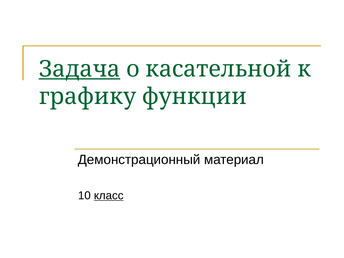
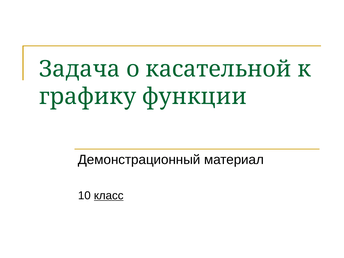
Задача underline: present -> none (80, 69)
